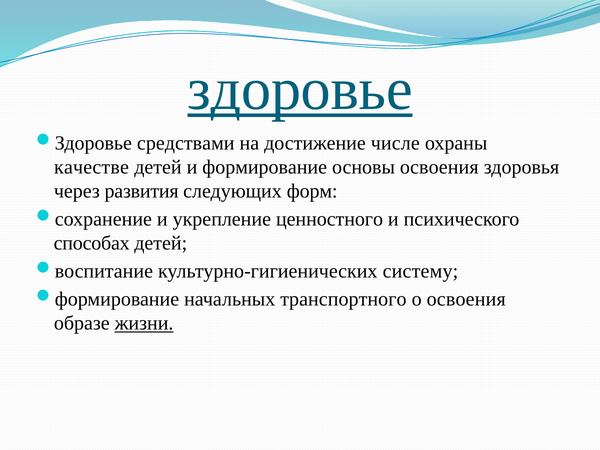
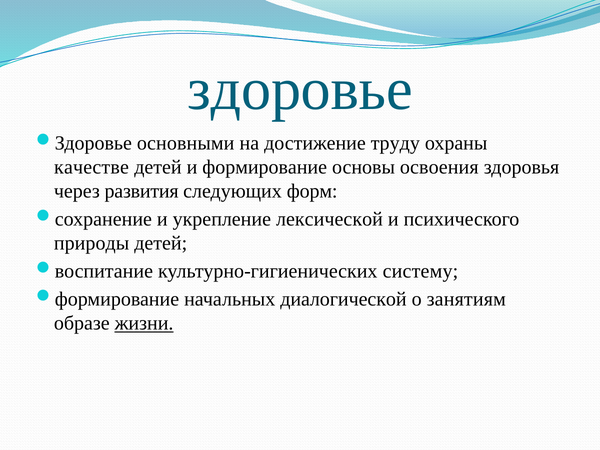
здоровье underline: present -> none (300, 89)
средствами: средствами -> основными (186, 143)
числе: числе -> труду (395, 143)
ценностного: ценностного -> лексической (329, 219)
способах: способах -> природы (92, 243)
транспортного: транспортного -> диалогической (343, 299)
о освоения: освоения -> занятиям (466, 299)
